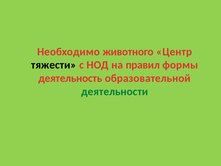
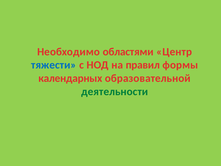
животного: животного -> областями (128, 52)
тяжести colour: black -> blue (54, 65)
деятельность: деятельность -> календарных (70, 78)
